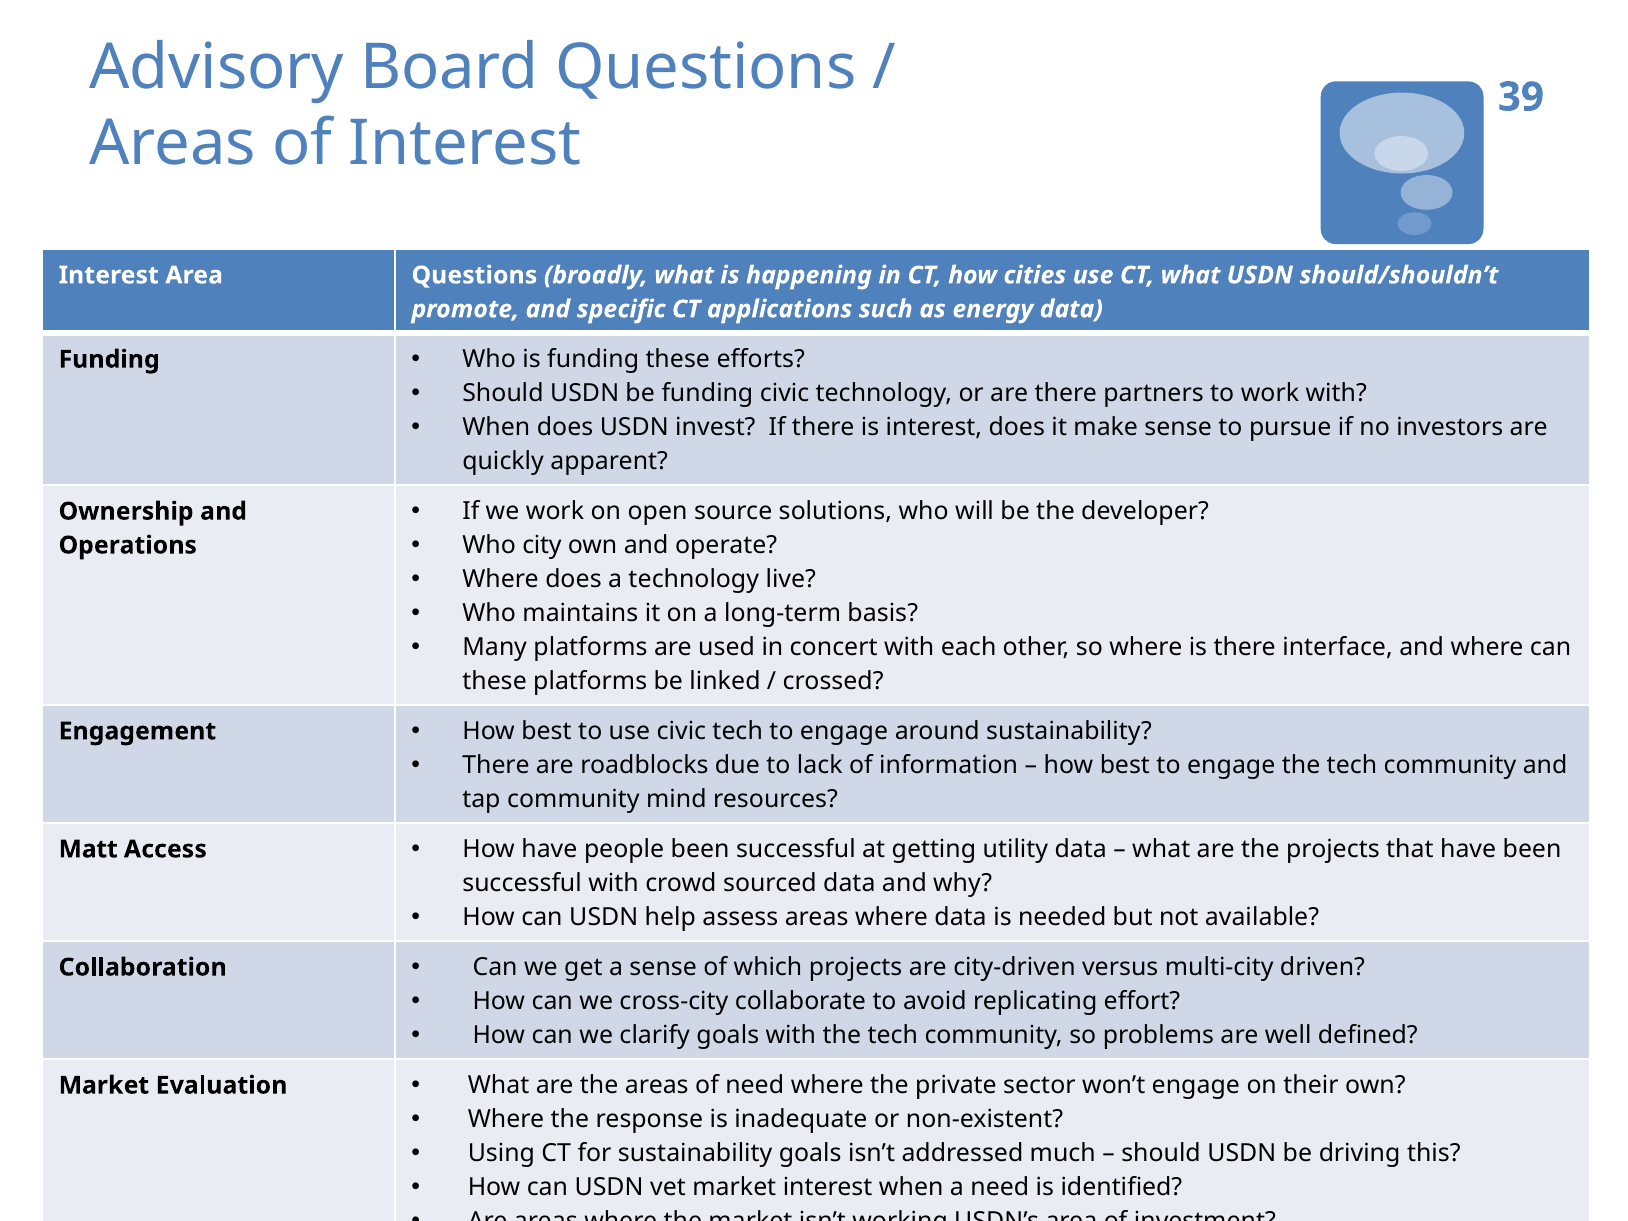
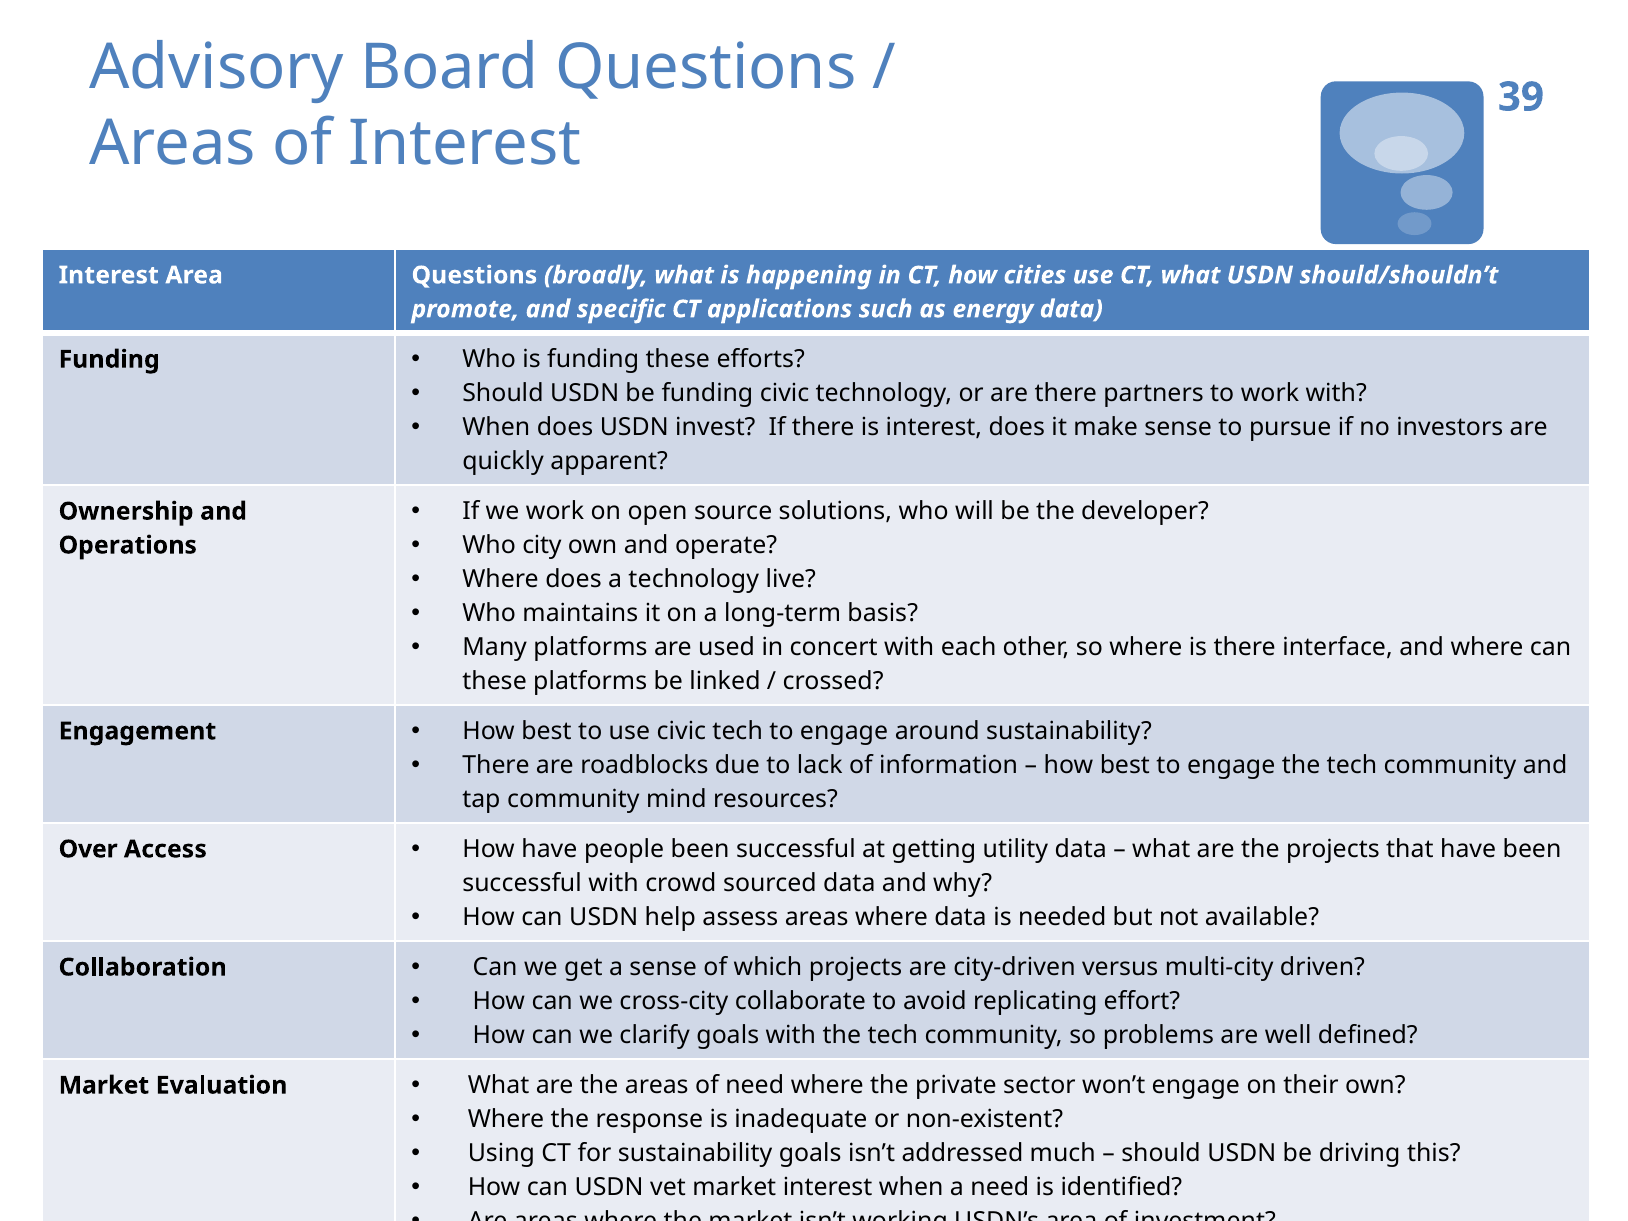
Matt: Matt -> Over (88, 849)
